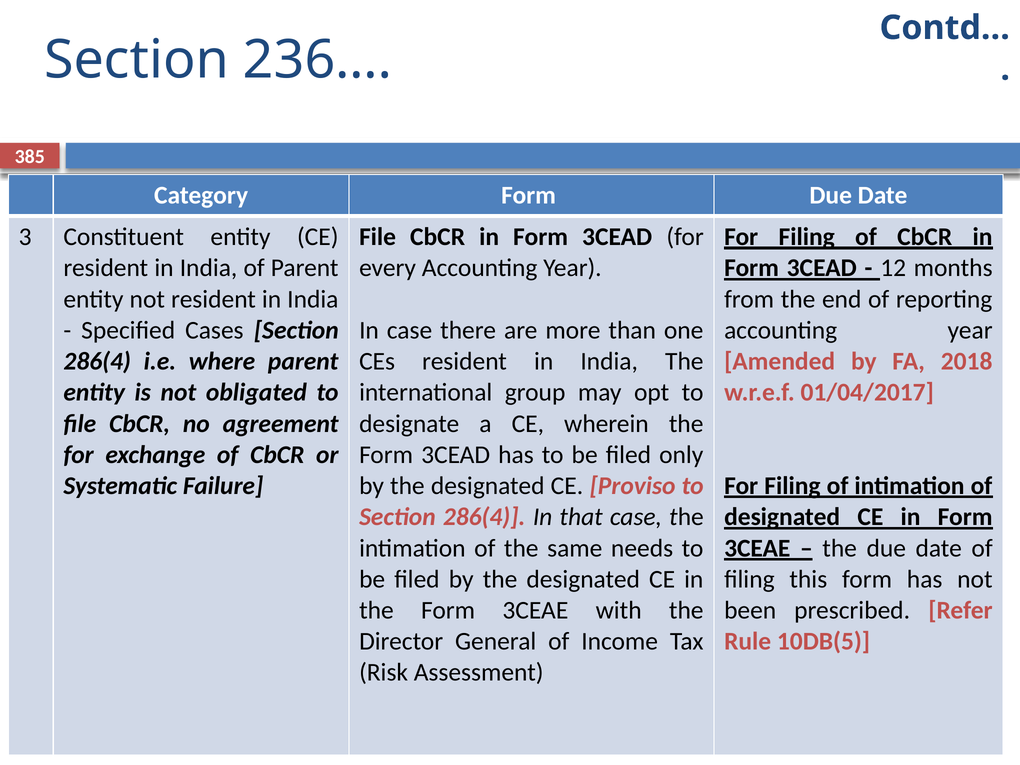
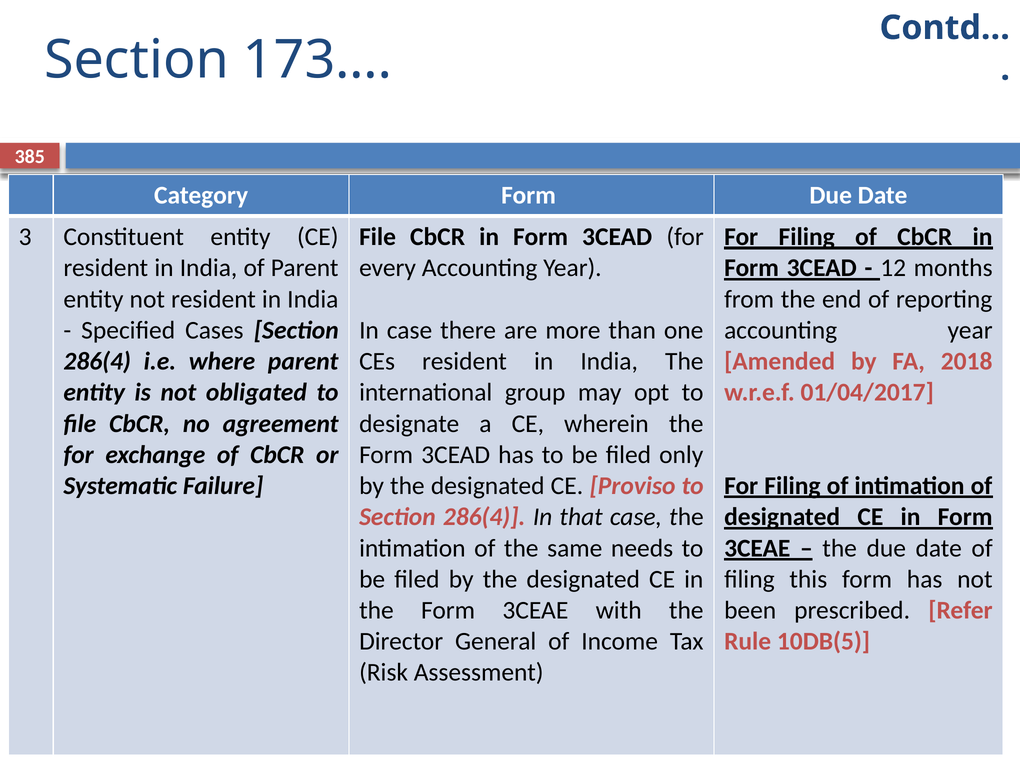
236…: 236… -> 173… (318, 60)
